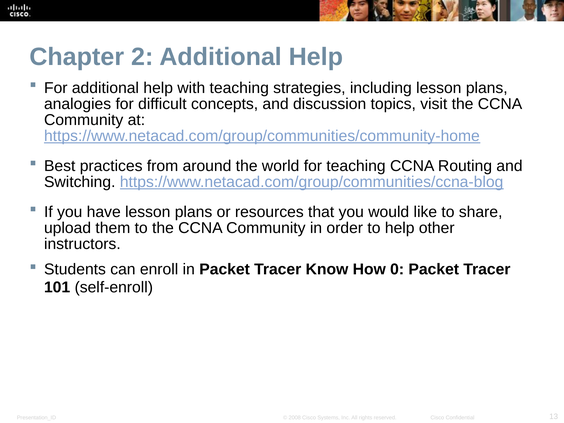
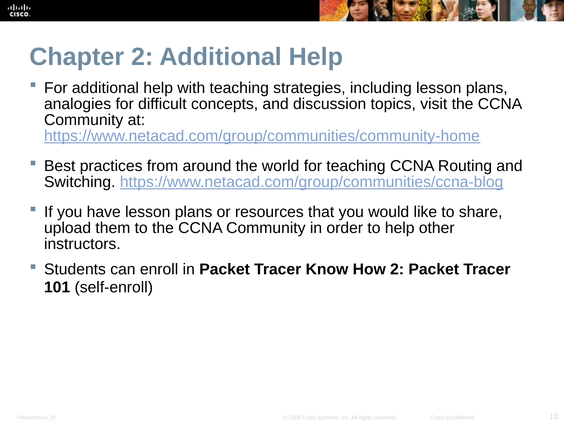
How 0: 0 -> 2 (397, 269)
